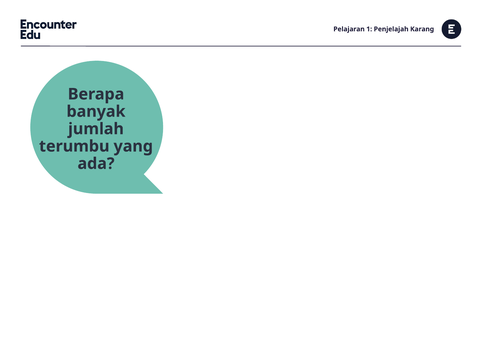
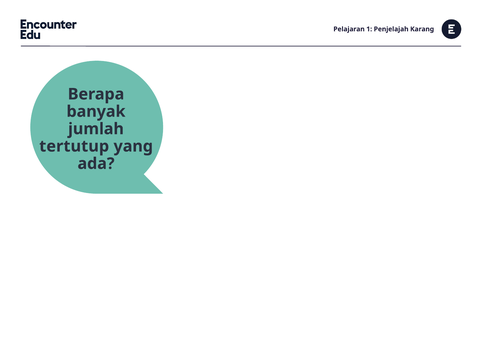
terumbu: terumbu -> tertutup (74, 146)
